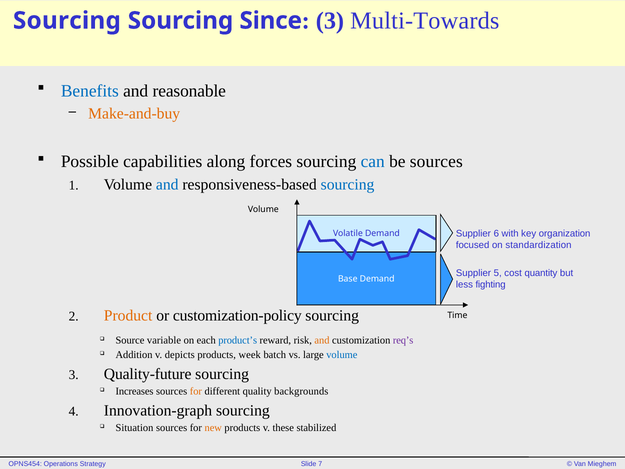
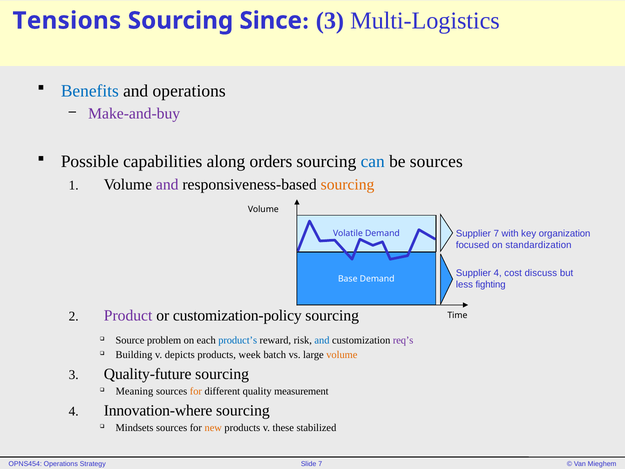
Sourcing: Sourcing -> Tensions (67, 21)
Multi-Towards: Multi-Towards -> Multi-Logistics (425, 21)
and reasonable: reasonable -> operations (189, 91)
Make-and-buy colour: orange -> purple (134, 114)
forces: forces -> orders (271, 161)
and colour: blue -> purple (167, 184)
sourcing colour: blue -> orange (348, 184)
Supplier 6: 6 -> 7 (496, 234)
Supplier 5: 5 -> 4 (498, 273)
quantity: quantity -> discuss (541, 273)
Product colour: orange -> purple (128, 316)
variable: variable -> problem (164, 340)
and colour: orange -> blue (322, 340)
Addition: Addition -> Building (134, 355)
volume colour: blue -> orange (342, 355)
Increases: Increases -> Meaning (134, 391)
backgrounds: backgrounds -> measurement (301, 391)
Innovation-graph: Innovation-graph -> Innovation-where (158, 410)
Situation: Situation -> Mindsets (135, 428)
